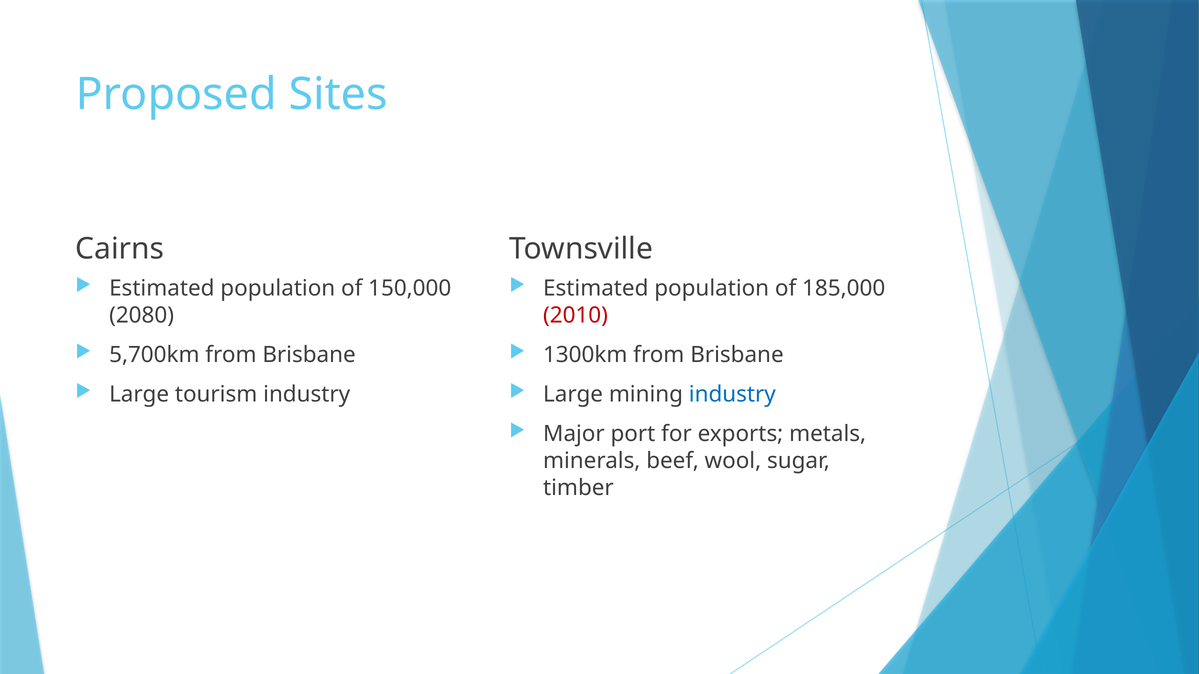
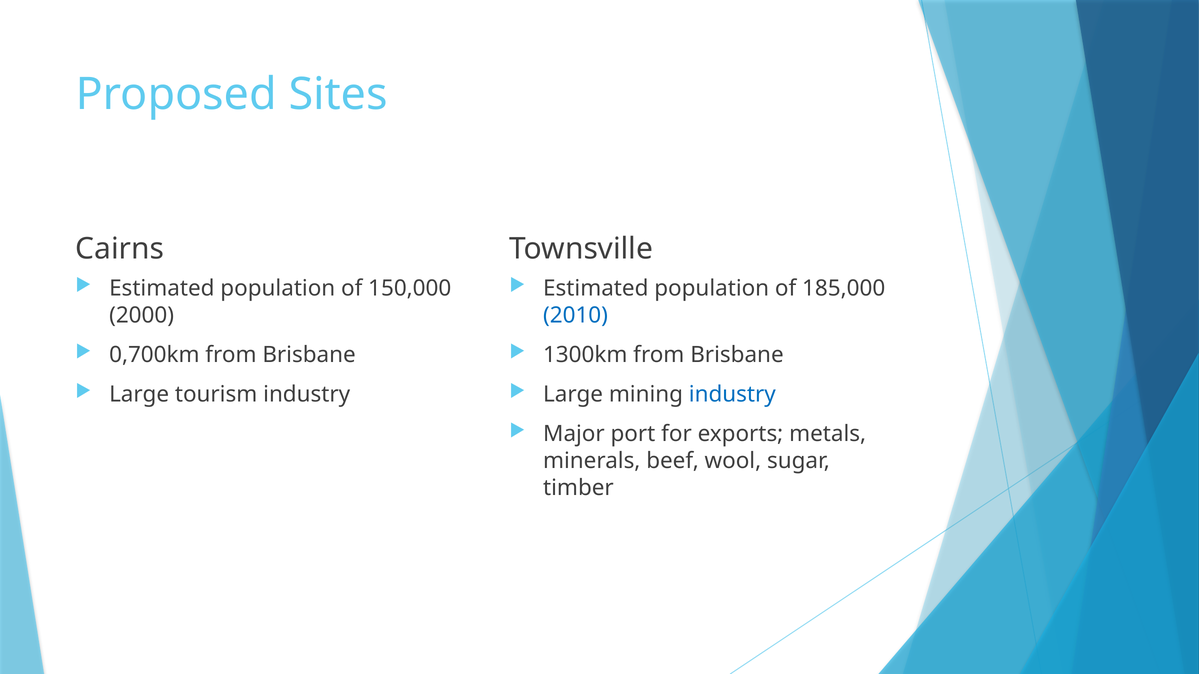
2080: 2080 -> 2000 (142, 316)
2010 colour: red -> blue (576, 316)
5,700km: 5,700km -> 0,700km (154, 355)
